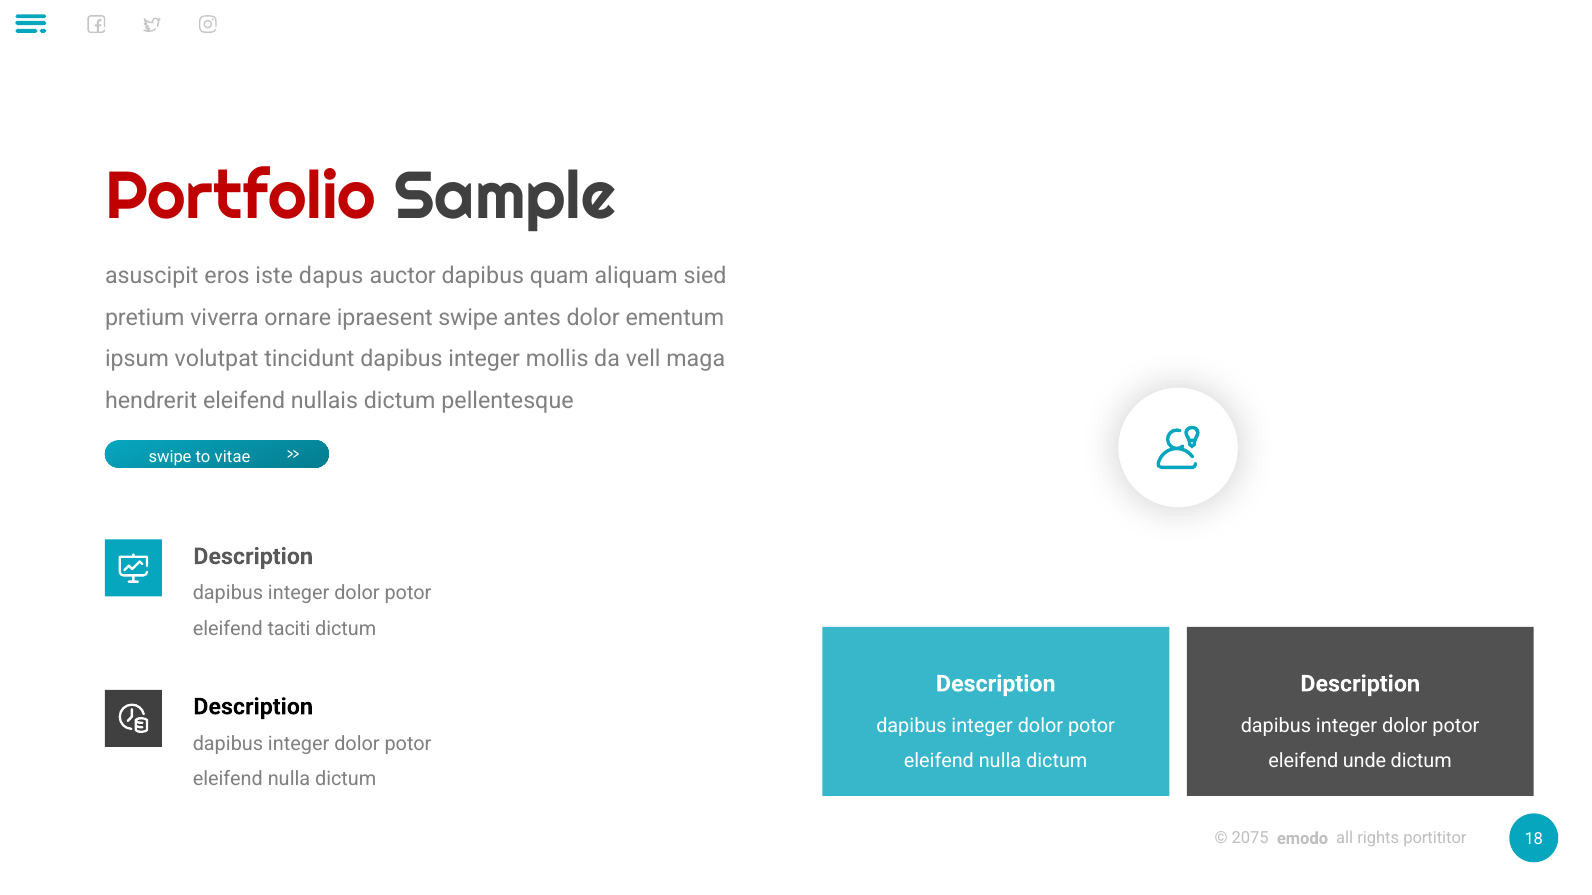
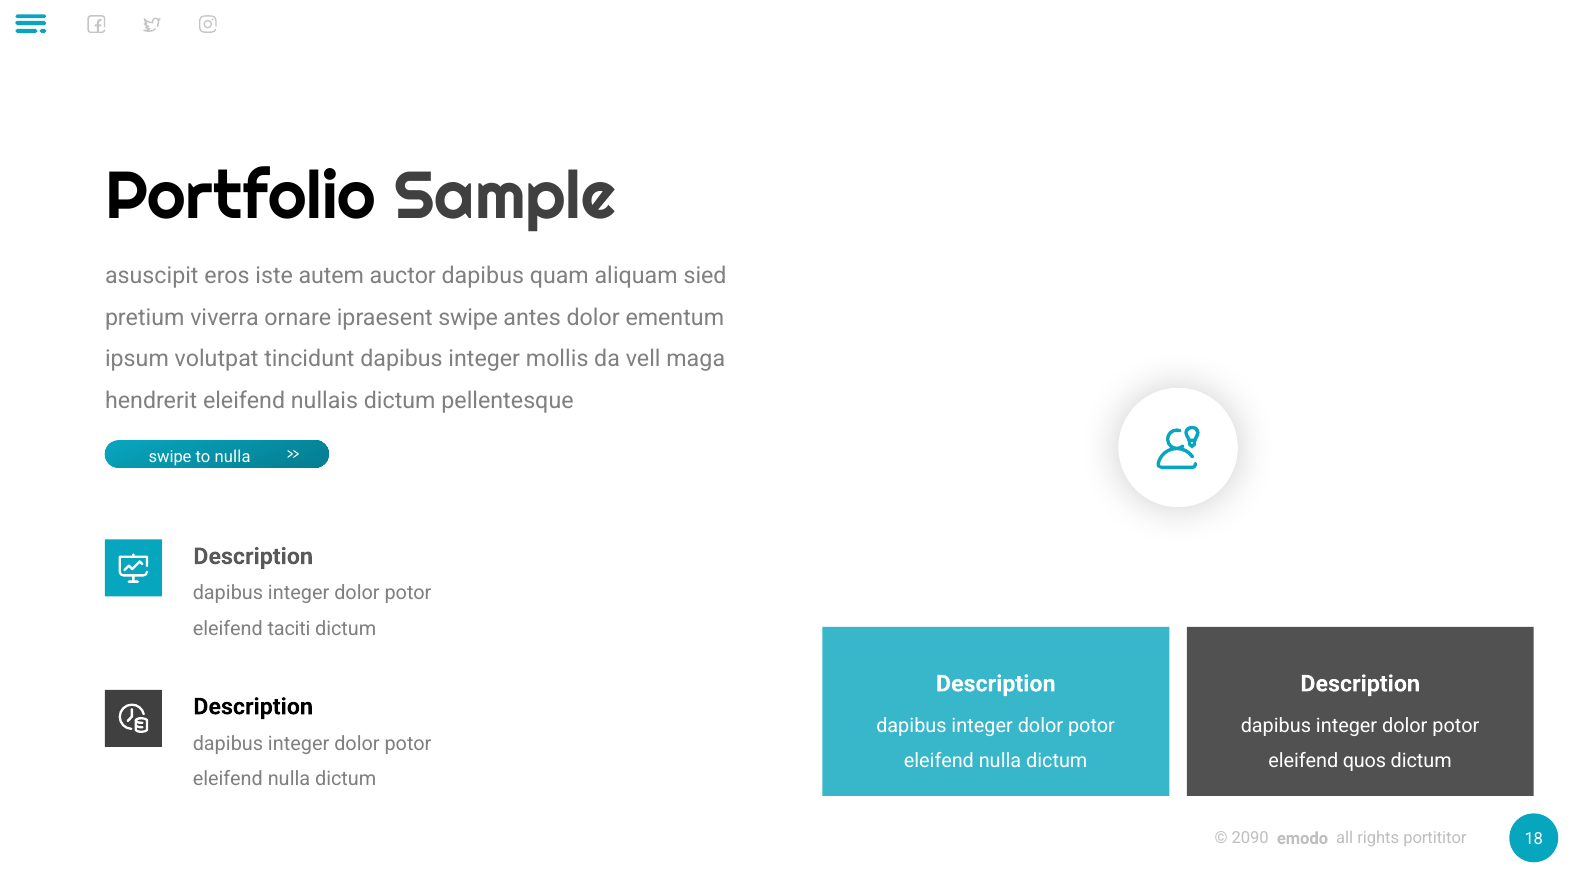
Portfolio colour: red -> black (241, 197)
dapus: dapus -> autem (331, 276)
to vitae: vitae -> nulla (233, 457)
unde: unde -> quos (1365, 762)
2075: 2075 -> 2090 (1250, 839)
